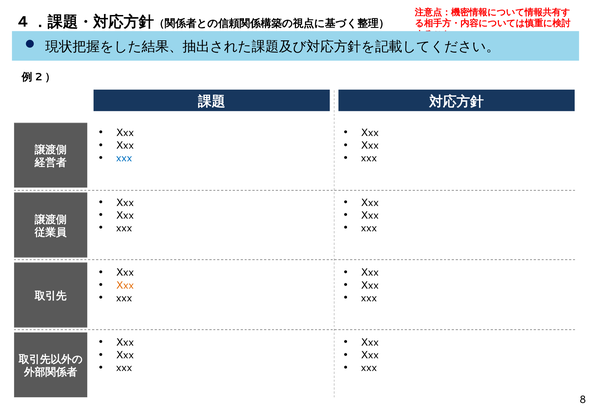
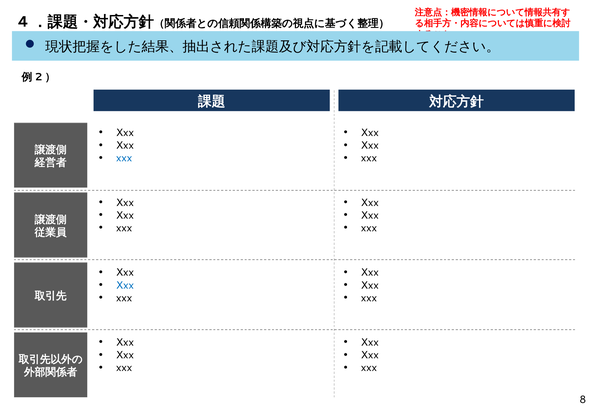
Xxx colour: orange -> blue (125, 285)
